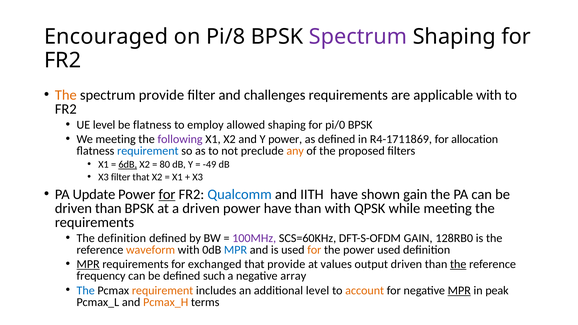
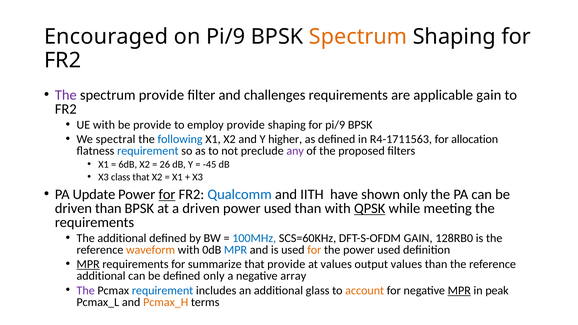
on Pi/8: Pi/8 -> Pi/9 (226, 37)
Spectrum colour: purple -> orange (358, 37)
The colour: orange -> purple (66, 95)
applicable with: with -> gain (489, 95)
UE level: level -> with (104, 125)
be flatness: flatness -> provide (152, 125)
employ allowed: allowed -> provide (246, 125)
for pi/0: pi/0 -> pi/9 (335, 125)
We meeting: meeting -> spectral (116, 139)
following colour: purple -> blue (180, 139)
Y power: power -> higher (285, 139)
R4-1711869: R4-1711869 -> R4-1711563 (401, 139)
any colour: orange -> purple (295, 151)
6dB underline: present -> none (128, 165)
80: 80 -> 26 (165, 165)
-49: -49 -> -45 (210, 165)
X3 filter: filter -> class (121, 177)
shown gain: gain -> only (415, 194)
have: have -> used (278, 209)
QPSK underline: none -> present (370, 209)
The definition: definition -> additional (122, 238)
100MHz colour: purple -> blue (254, 238)
exchanged: exchanged -> summarize (215, 264)
output driven: driven -> values (406, 264)
the underline: present -> none (458, 264)
frequency: frequency -> additional (101, 276)
defined such: such -> only (214, 276)
The colour: blue -> purple (86, 290)
requirement colour: orange -> blue (163, 290)
additional level: level -> glass (318, 290)
